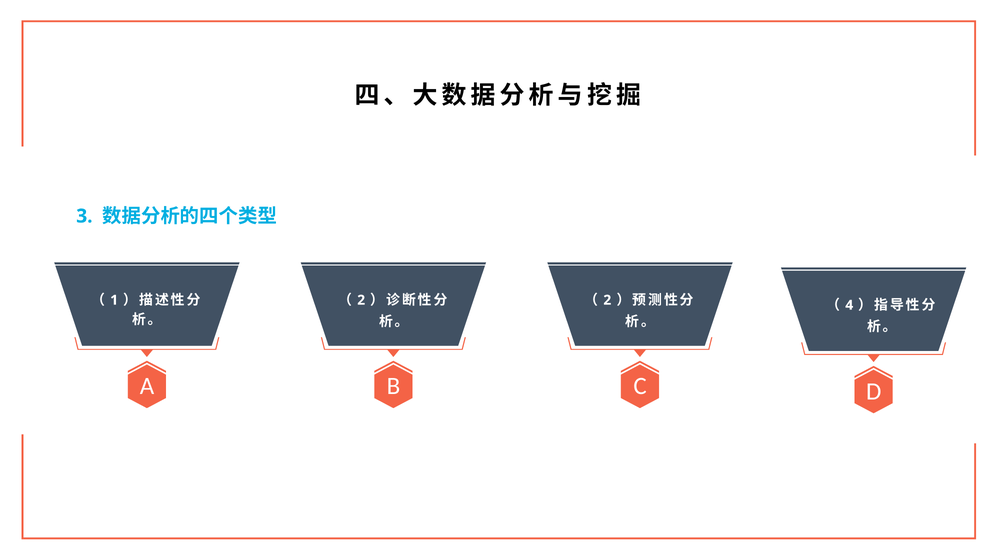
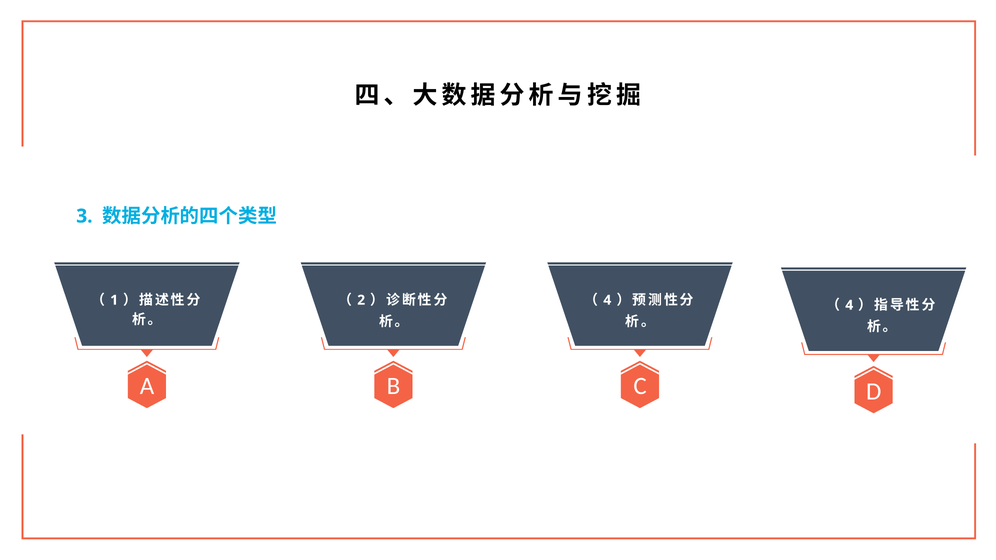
2: 2 -> 4 (607, 300)
